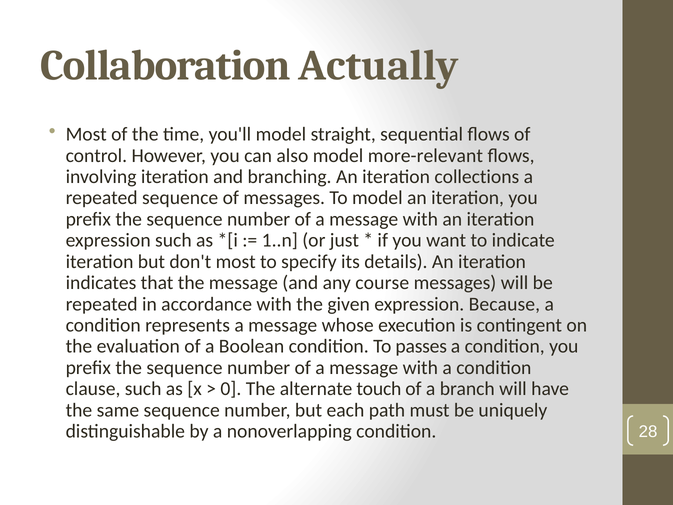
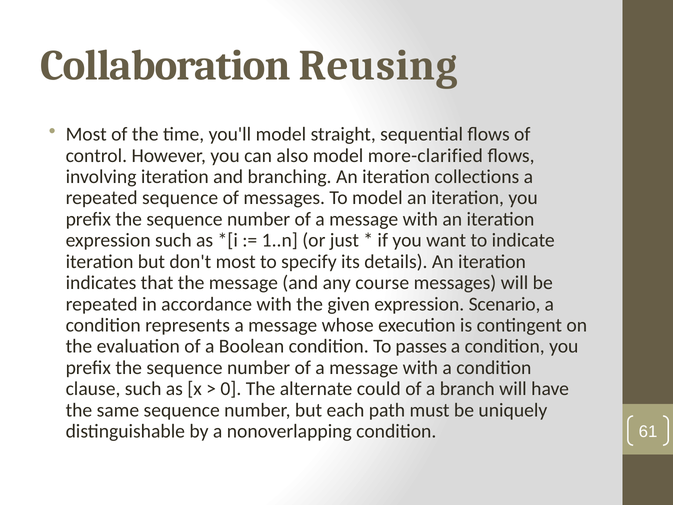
Actually: Actually -> Reusing (378, 65)
more-relevant: more-relevant -> more-clarified (425, 155)
Because: Because -> Scenario (505, 304)
touch: touch -> could (379, 389)
28: 28 -> 61 (648, 432)
